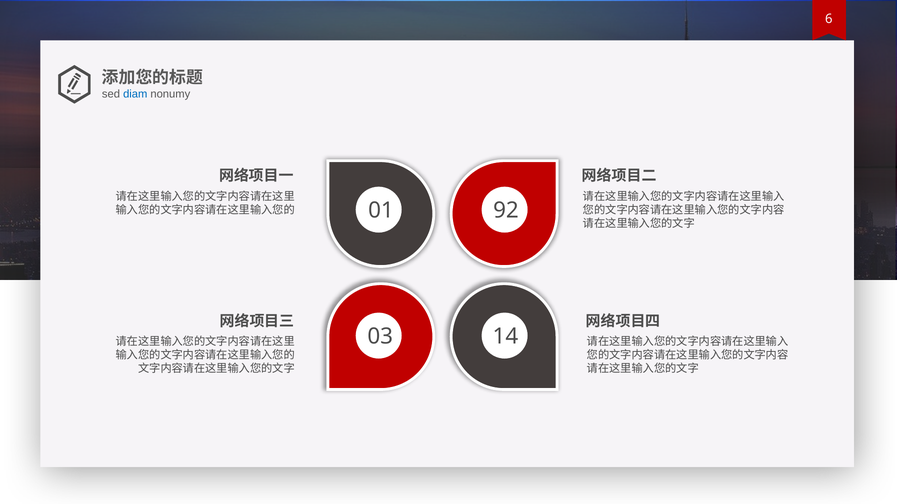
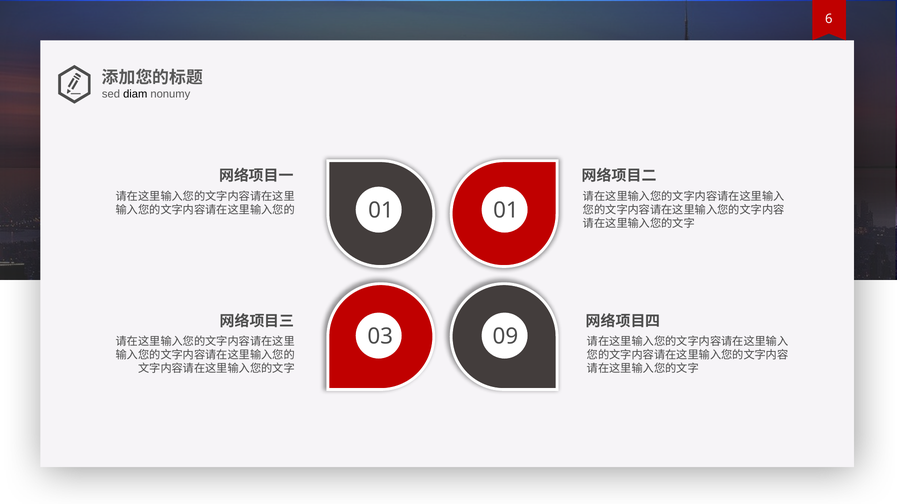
diam colour: blue -> black (135, 94)
01 92: 92 -> 01 (506, 211)
14: 14 -> 09 (505, 337)
